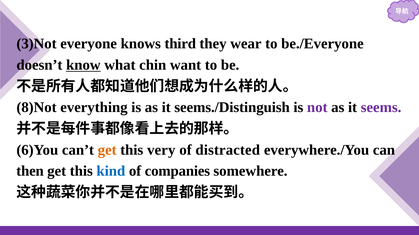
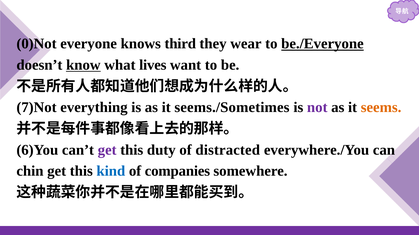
3)Not: 3)Not -> 0)Not (37, 44)
be./Everyone underline: none -> present (322, 44)
chin: chin -> lives (153, 65)
8)Not: 8)Not -> 7)Not (37, 108)
seems./Distinguish: seems./Distinguish -> seems./Sometimes (232, 108)
seems colour: purple -> orange (381, 108)
get colour: orange -> purple (107, 150)
very: very -> duty (161, 150)
then: then -> chin (30, 172)
